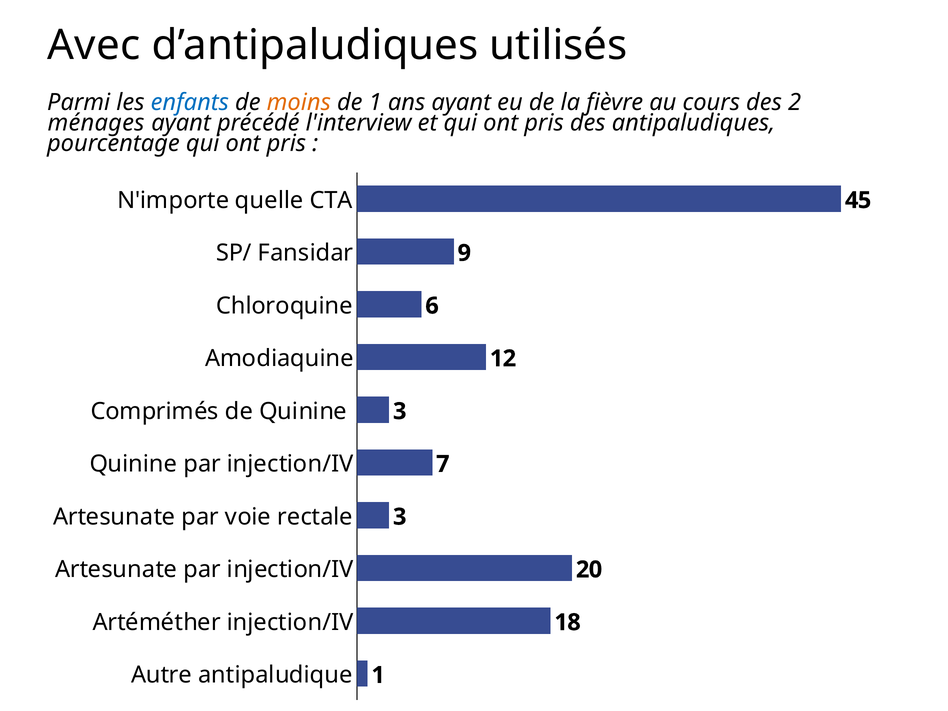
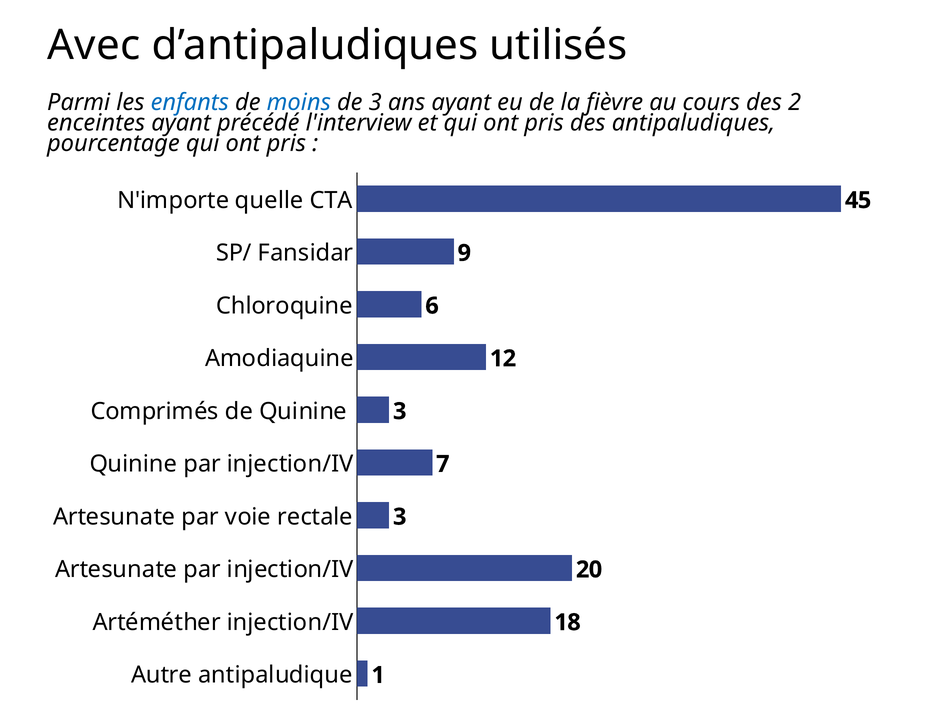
moins colour: orange -> blue (299, 102)
de 1: 1 -> 3 (375, 102)
ménages: ménages -> enceintes (96, 123)
